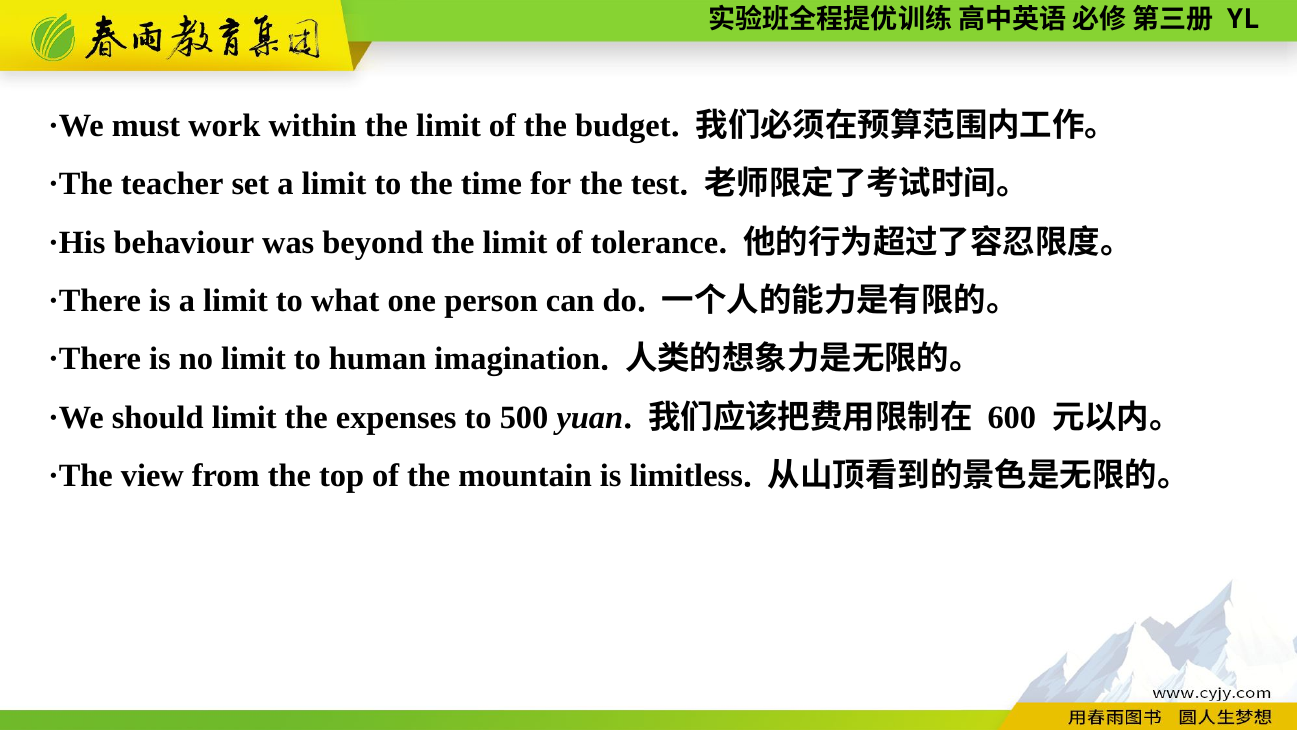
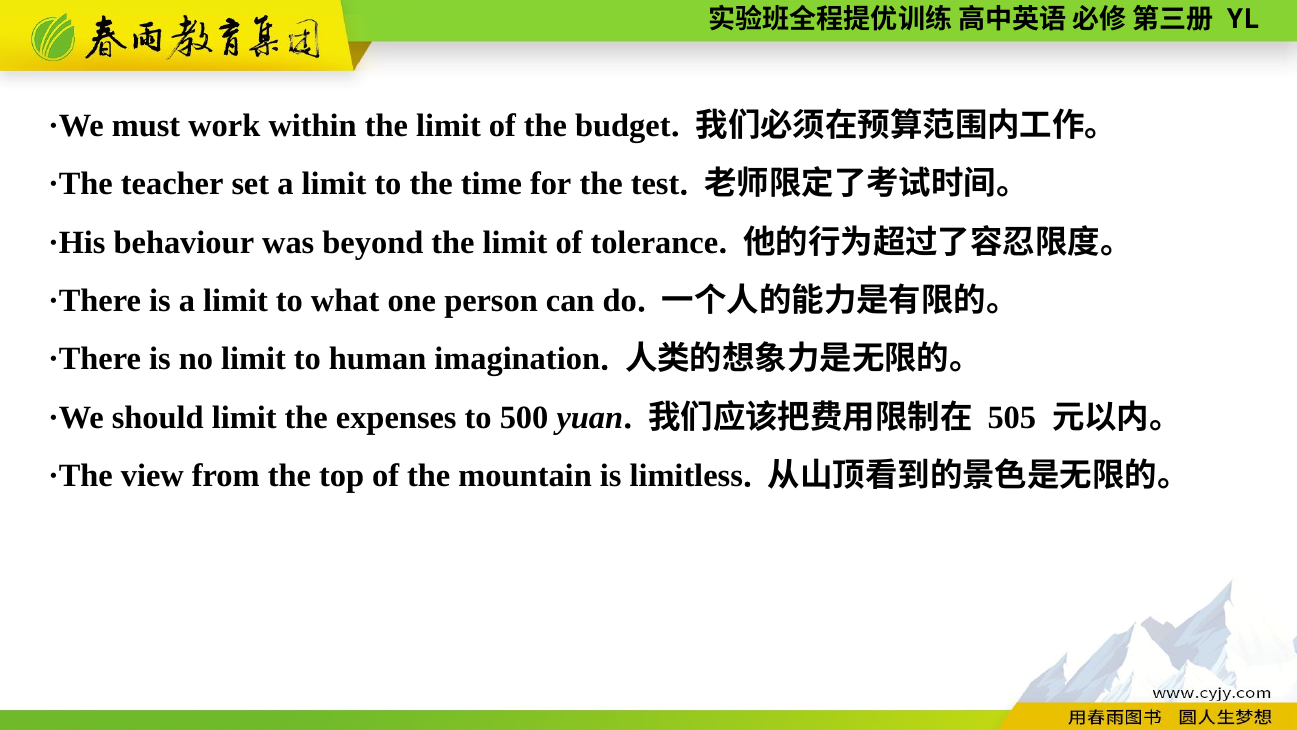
600: 600 -> 505 (1012, 417)
